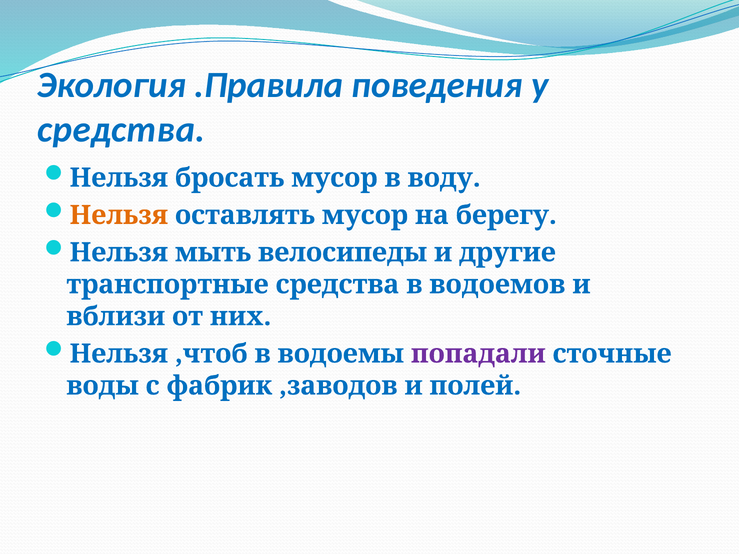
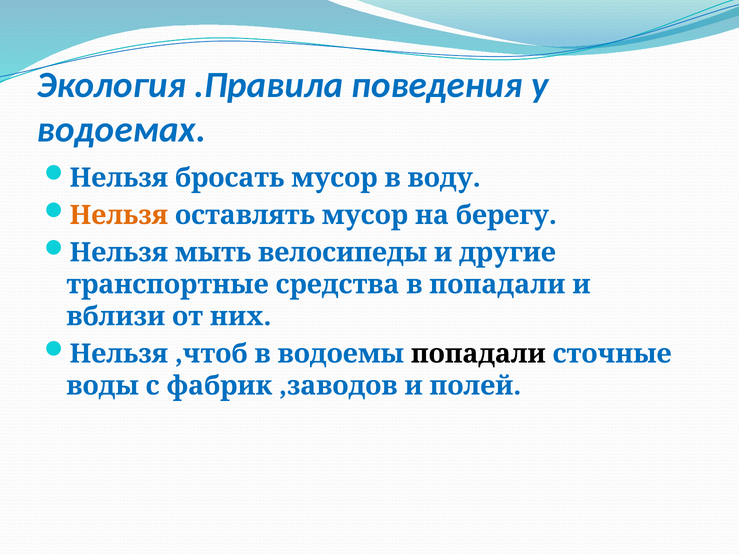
средства: средства -> водоемах (121, 130)
в водоемов: водоемов -> попадали (497, 285)
попадали colour: purple -> black (478, 354)
